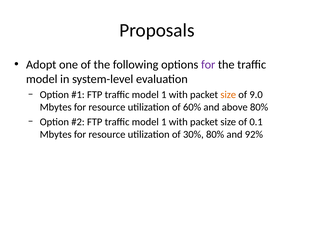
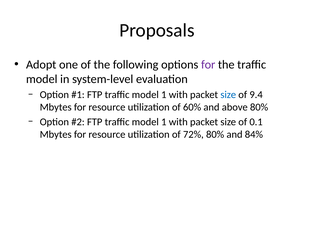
size colour: orange -> blue (228, 95)
9.0: 9.0 -> 9.4 (256, 95)
30%: 30% -> 72% (193, 135)
92%: 92% -> 84% (254, 135)
